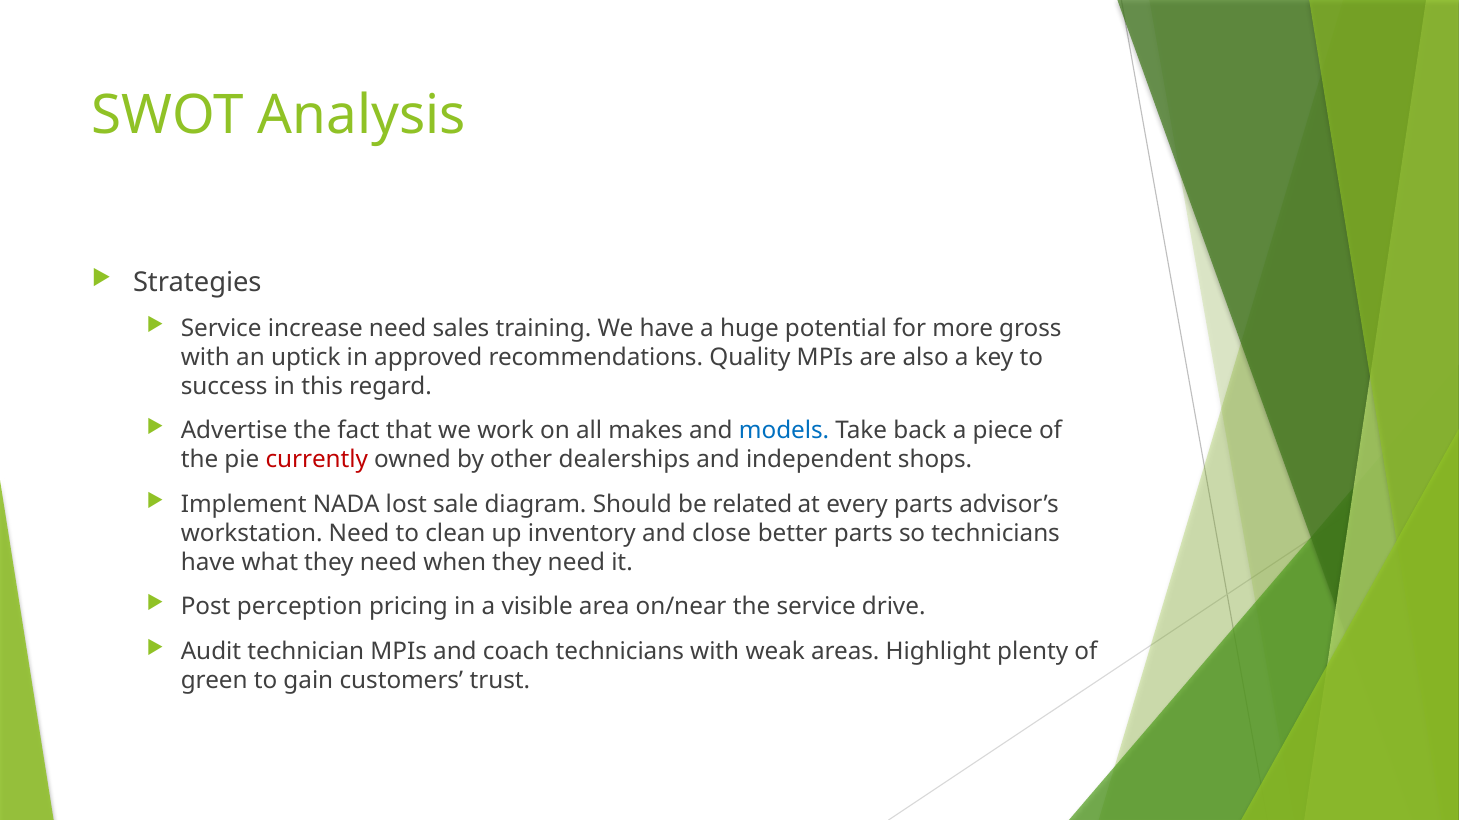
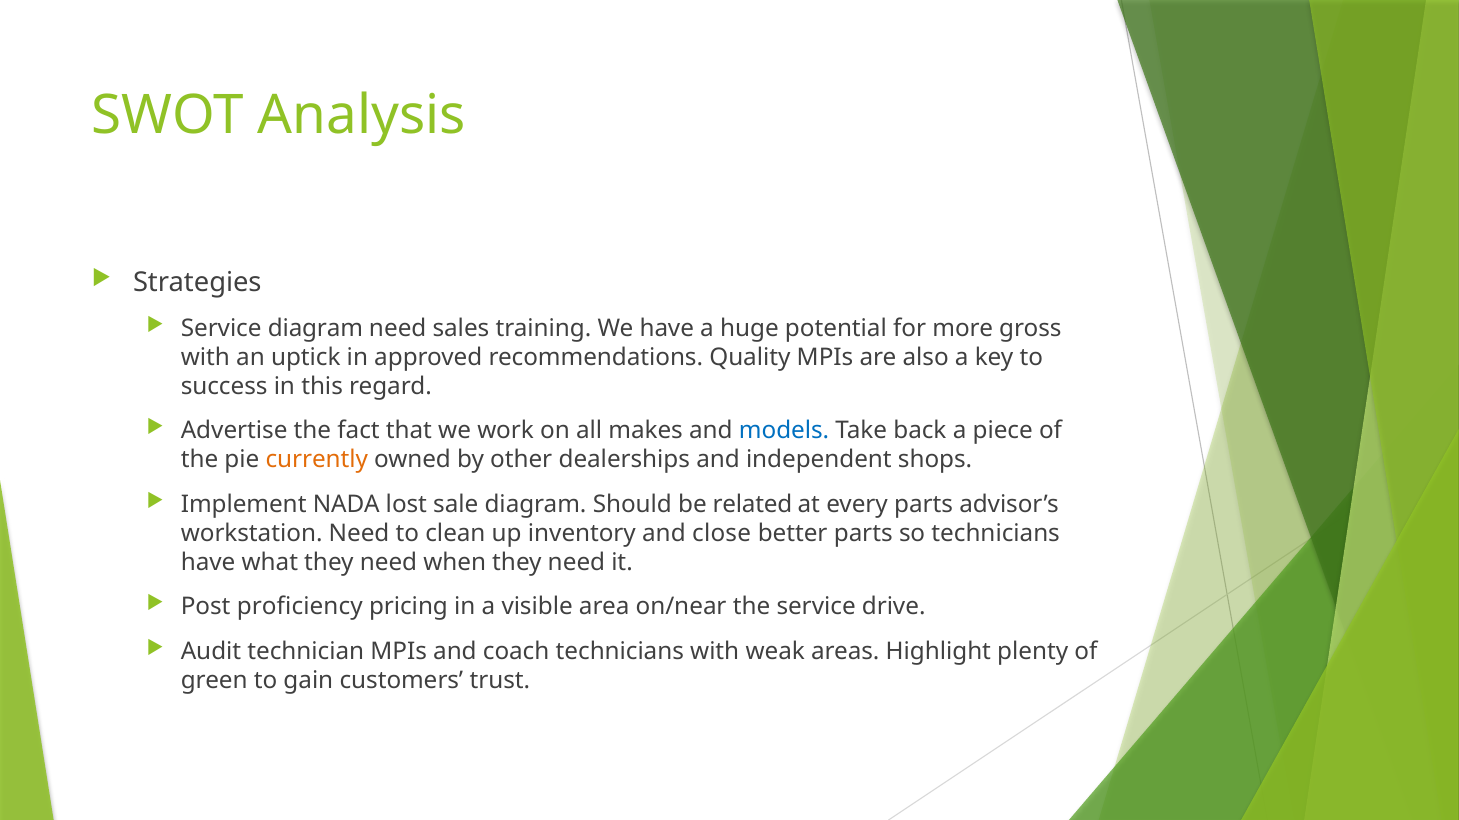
Service increase: increase -> diagram (315, 328)
currently colour: red -> orange (317, 460)
perception: perception -> proficiency (300, 607)
